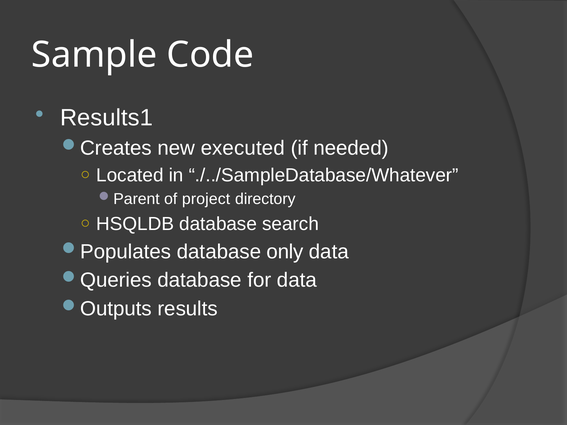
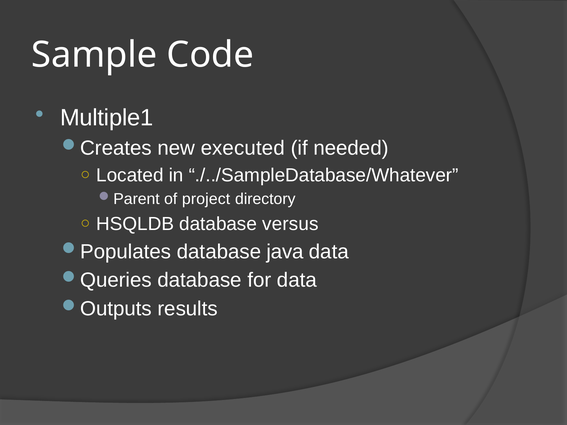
Results1: Results1 -> Multiple1 (107, 118)
search: search -> versus (290, 224)
only: only -> java (285, 252)
